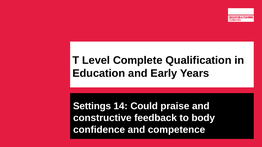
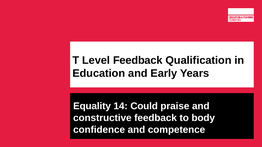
Level Complete: Complete -> Feedback (138, 60)
Settings: Settings -> Equality (92, 106)
